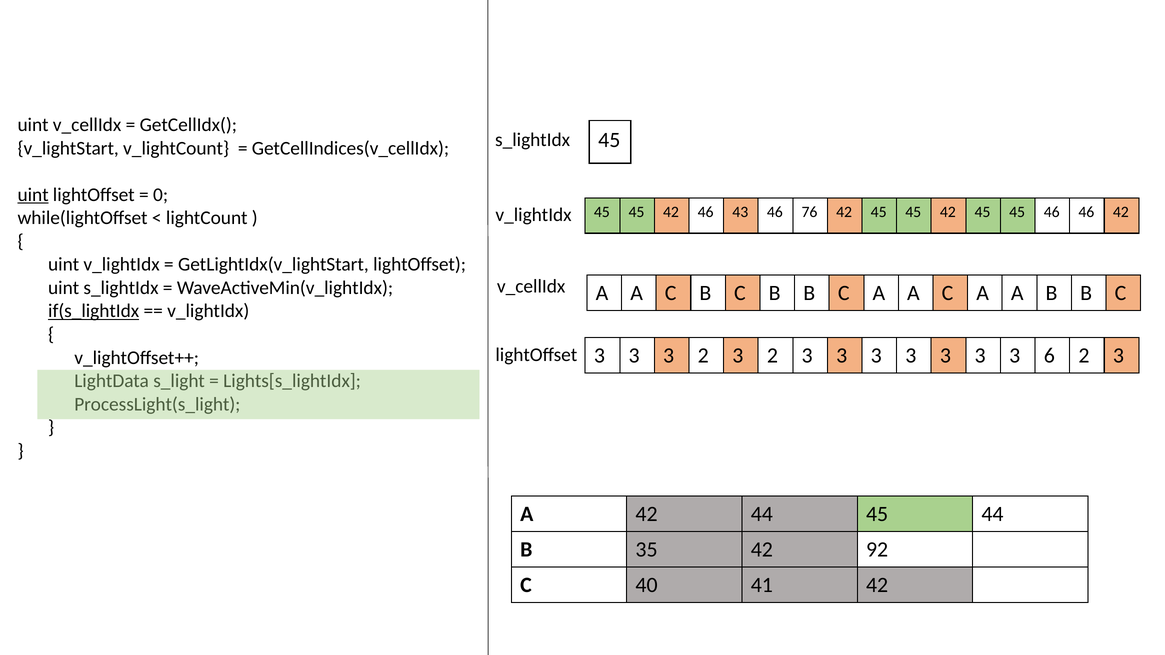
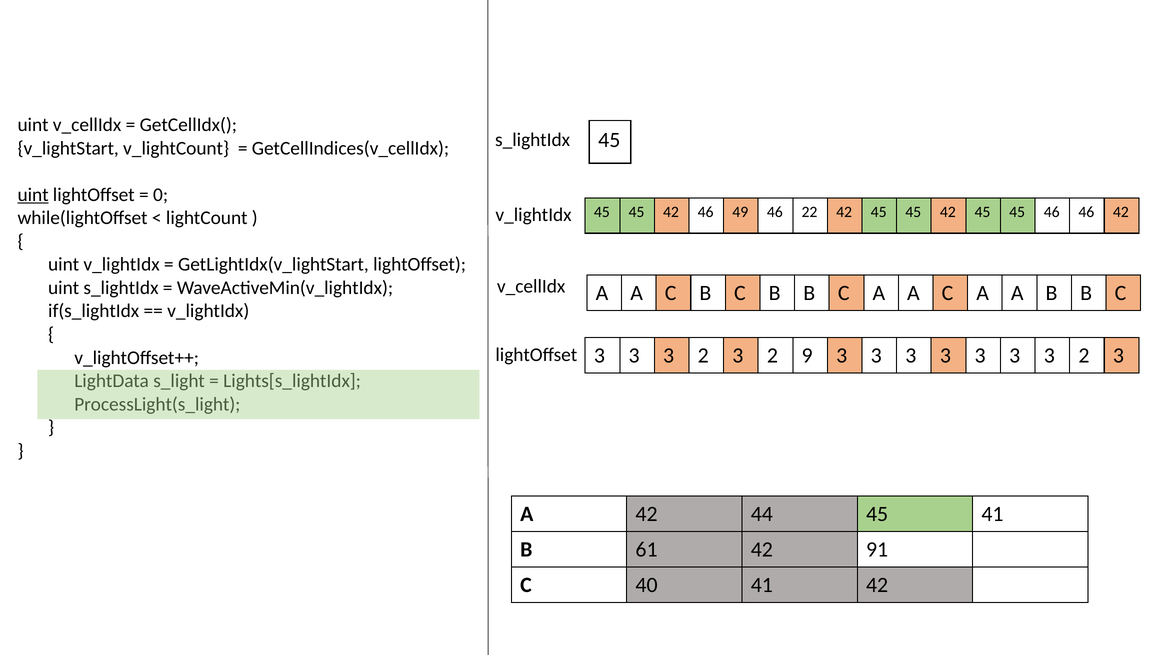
43: 43 -> 49 (740, 212)
76: 76 -> 22 (809, 212)
if(s_lightIdx underline: present -> none (94, 311)
2 3 2 3: 3 -> 9 (807, 356)
6: 6 -> 3 (1049, 356)
45 44: 44 -> 41 (992, 514)
35: 35 -> 61 (647, 550)
92: 92 -> 91 (877, 550)
